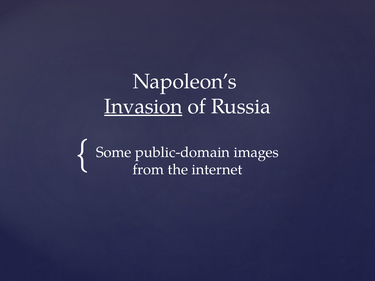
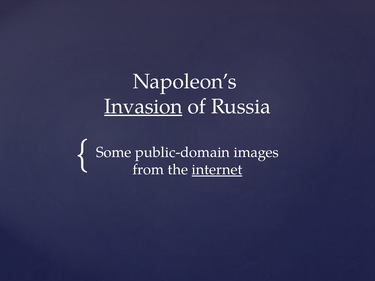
internet underline: none -> present (217, 170)
